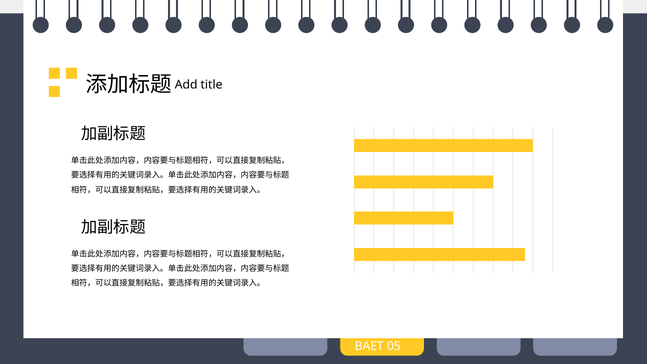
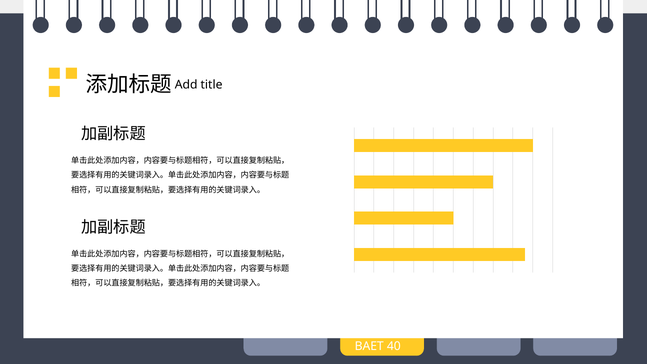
05: 05 -> 40 (394, 346)
